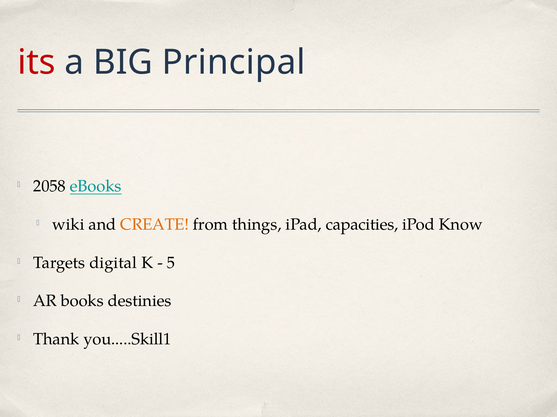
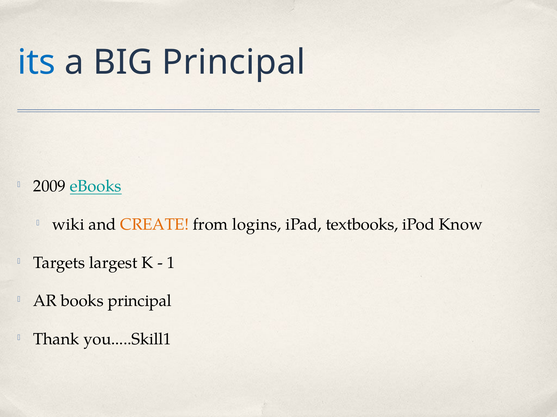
its colour: red -> blue (36, 63)
2058: 2058 -> 2009 (49, 187)
things: things -> logins (257, 225)
capacities: capacities -> textbooks (362, 225)
digital: digital -> largest (113, 263)
5: 5 -> 1 (171, 263)
books destinies: destinies -> principal (140, 301)
